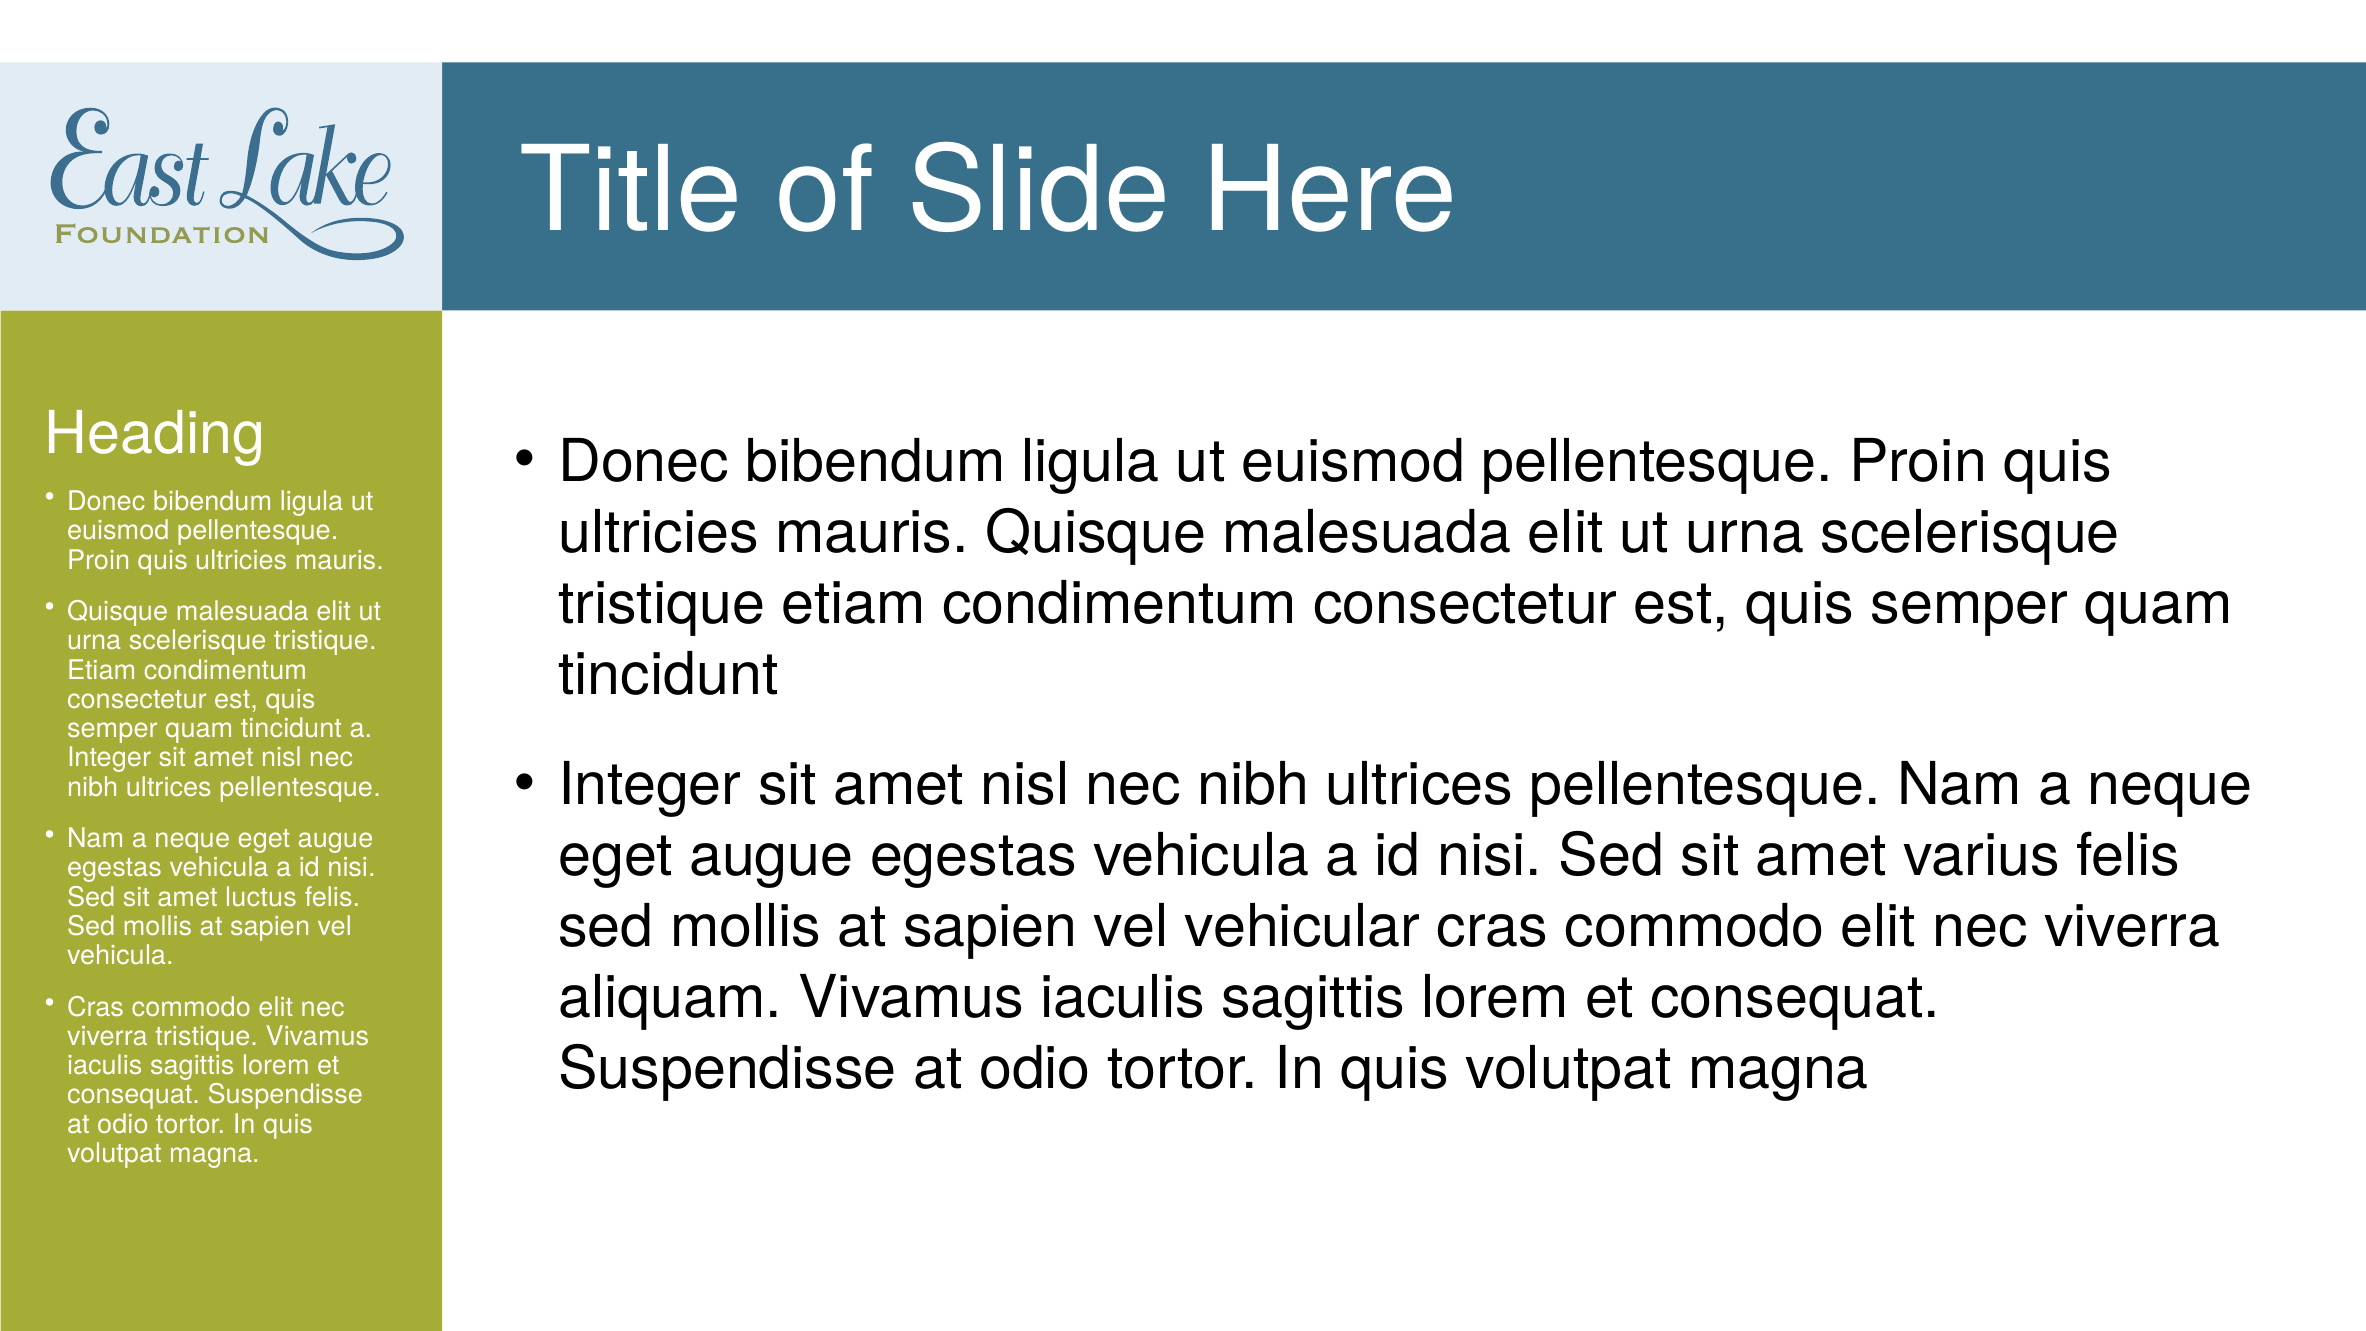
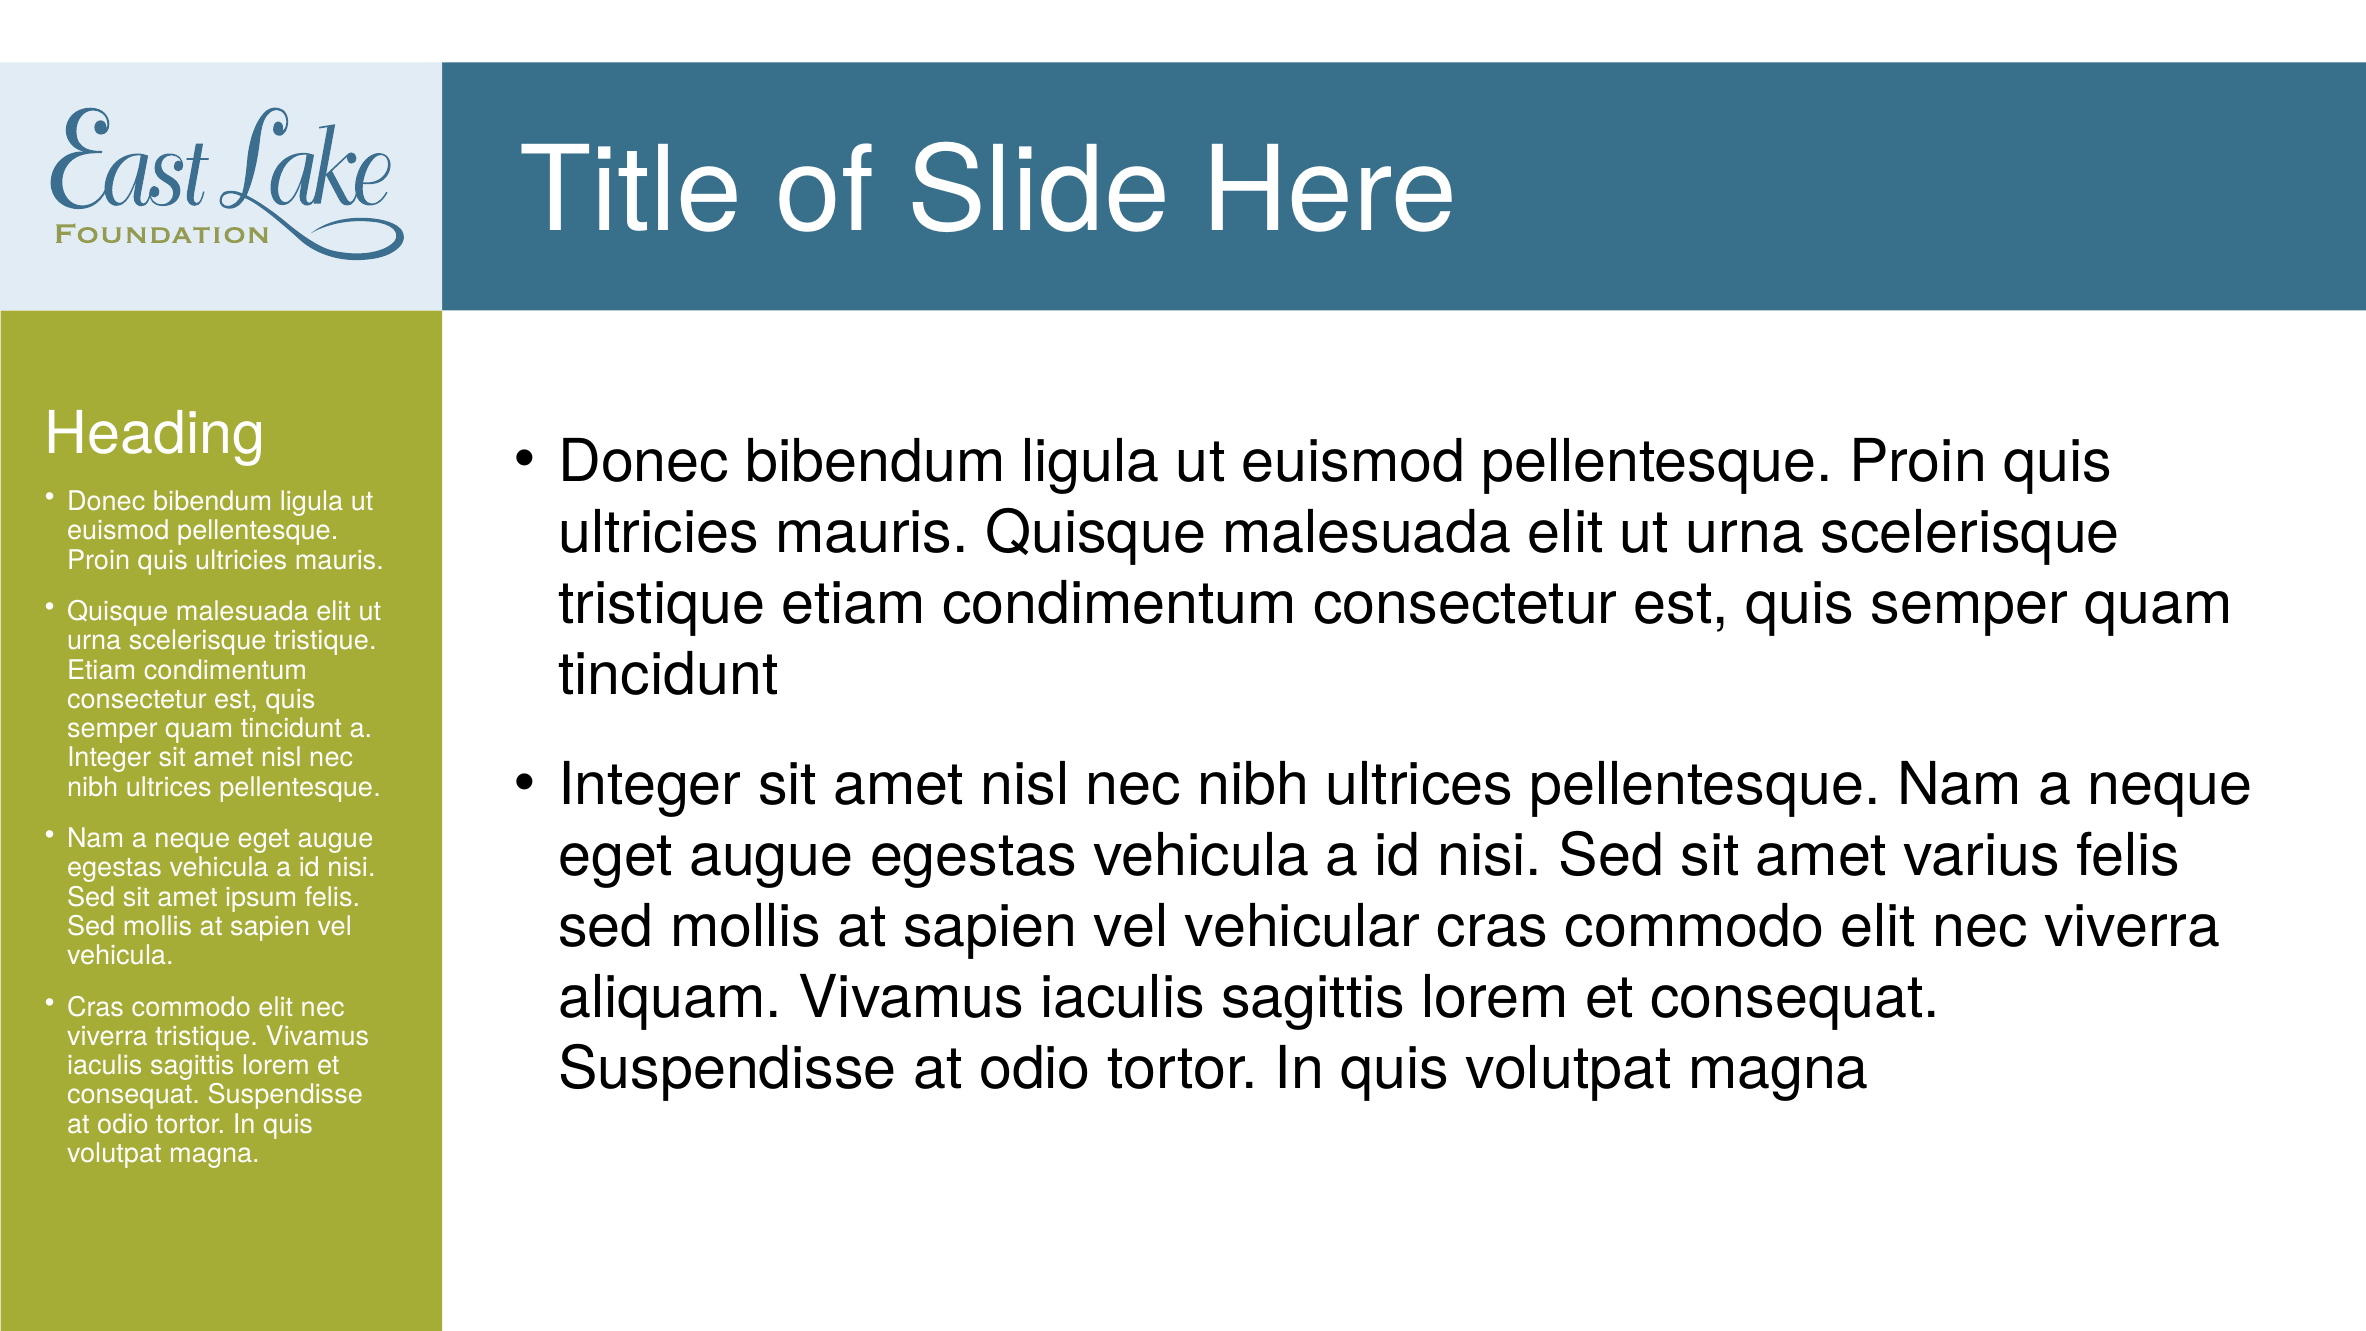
luctus: luctus -> ipsum (261, 897)
